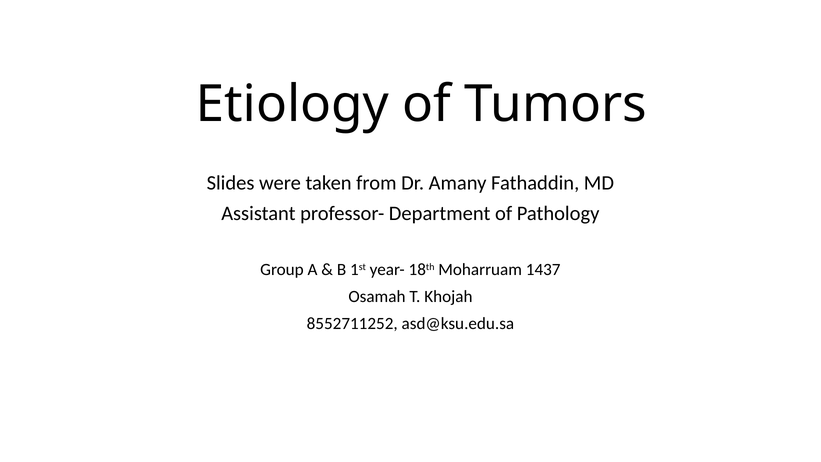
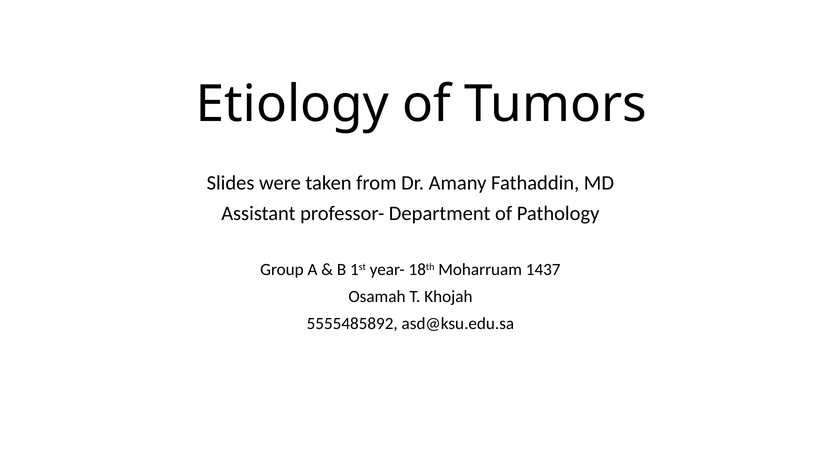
8552711252: 8552711252 -> 5555485892 (352, 323)
